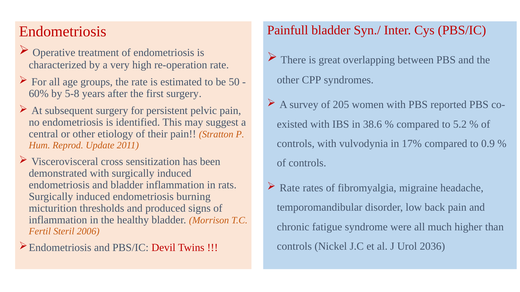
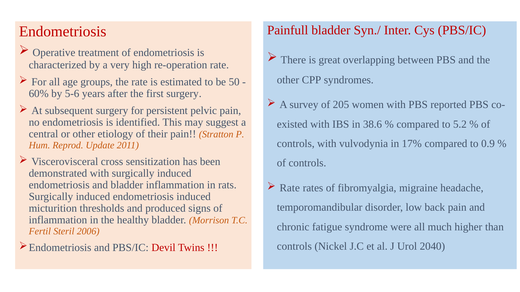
5-8: 5-8 -> 5-6 (72, 94)
endometriosis burning: burning -> induced (194, 197)
2036: 2036 -> 2040 (432, 247)
